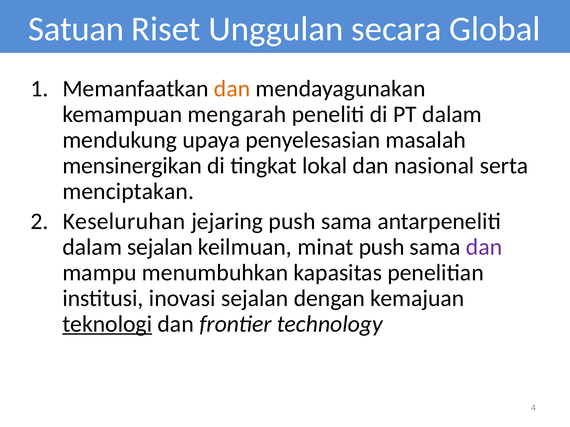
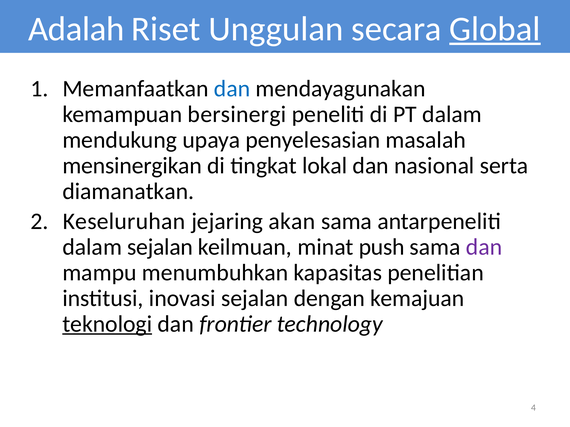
Satuan: Satuan -> Adalah (76, 29)
Global underline: none -> present (495, 29)
dan colour: orange -> blue (232, 89)
mengarah: mengarah -> bersinergi (237, 115)
menciptakan: menciptakan -> diamanatkan (128, 191)
jejaring push: push -> akan (292, 222)
